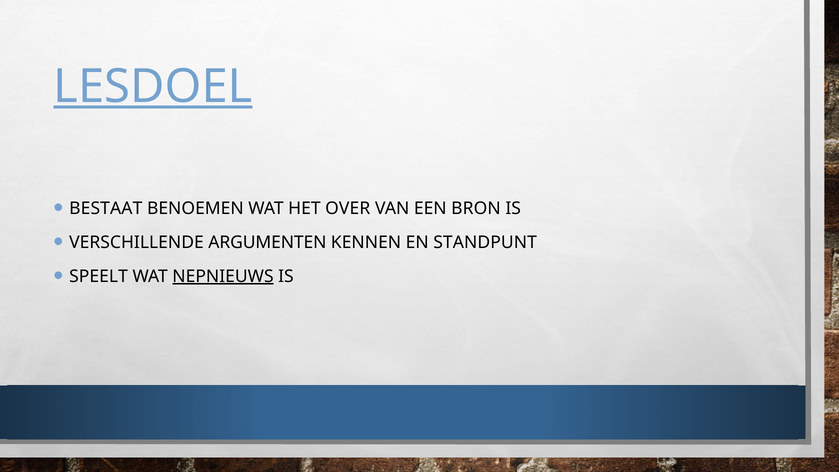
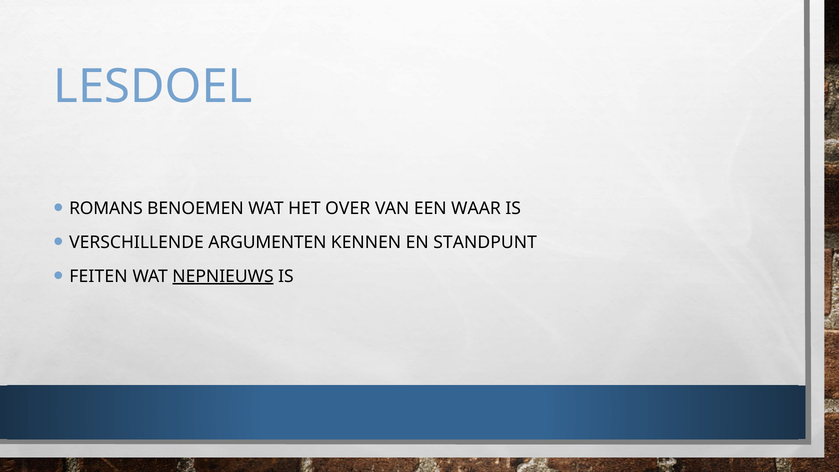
LESDOEL underline: present -> none (153, 87)
BESTAAT: BESTAAT -> ROMANS (106, 208)
BRON: BRON -> WAAR (476, 208)
SPEELT: SPEELT -> FEITEN (98, 276)
